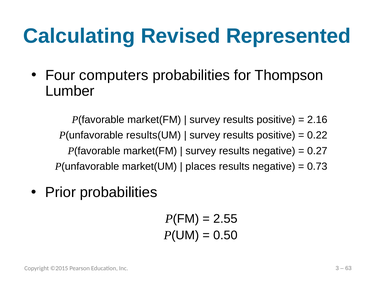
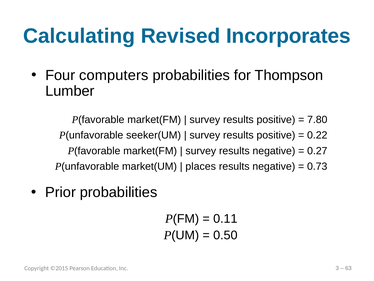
Represented: Represented -> Incorporates (288, 36)
2.16: 2.16 -> 7.80 (317, 119)
results(UM: results(UM -> seeker(UM (154, 135)
2.55: 2.55 -> 0.11 (225, 218)
